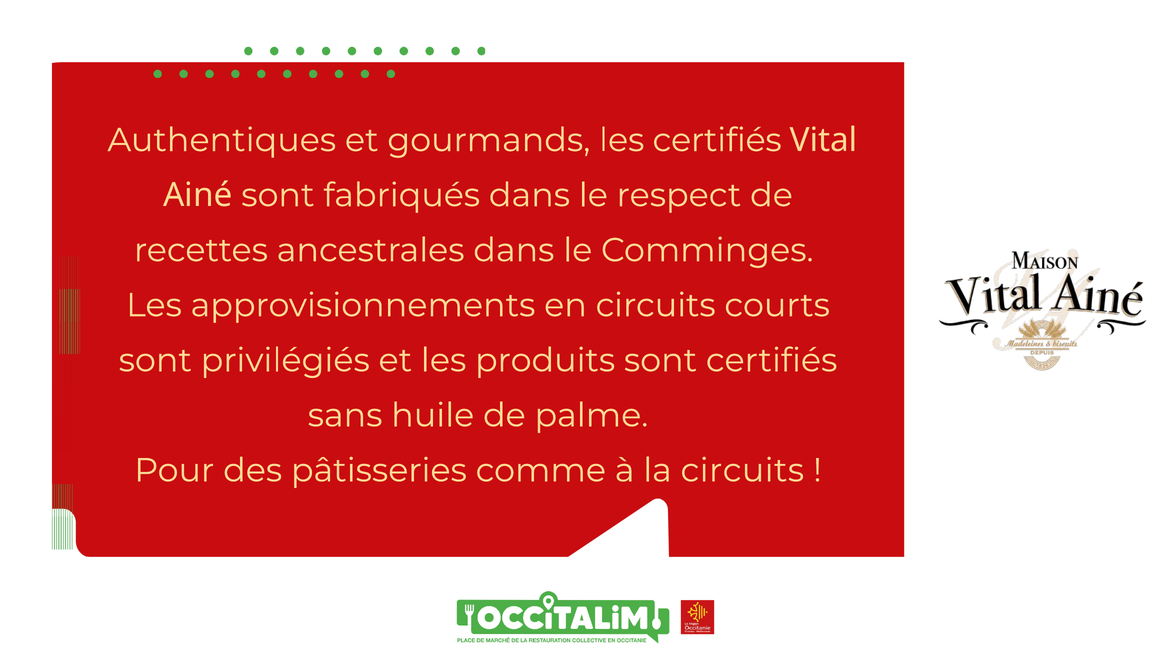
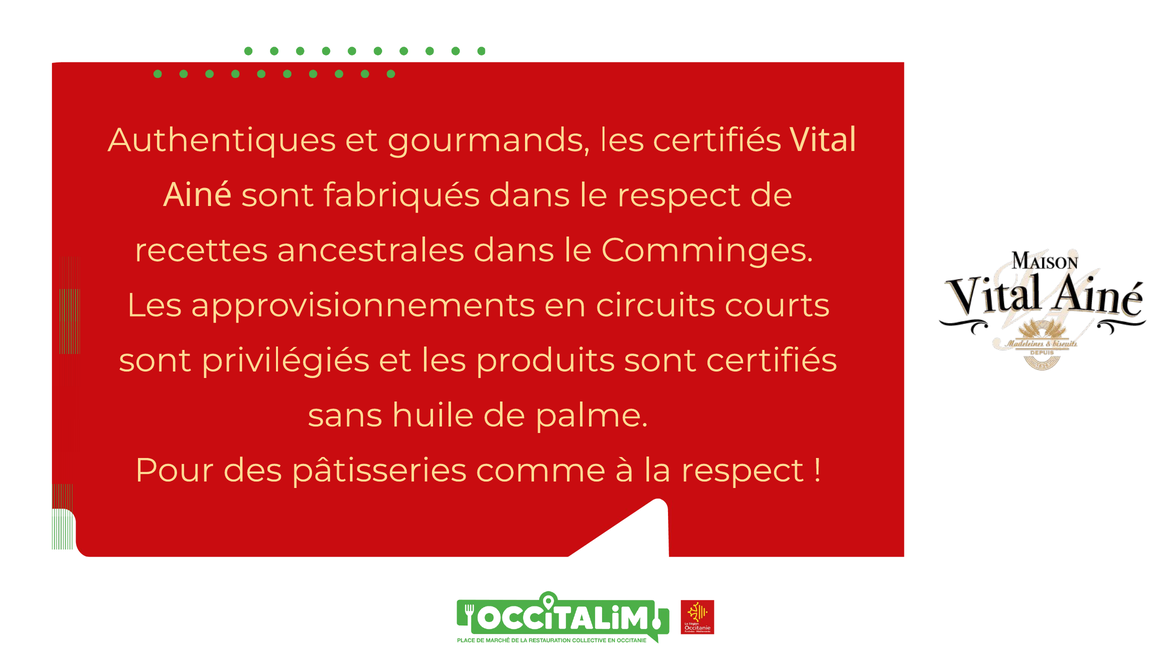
la circuits: circuits -> respect (743, 470)
